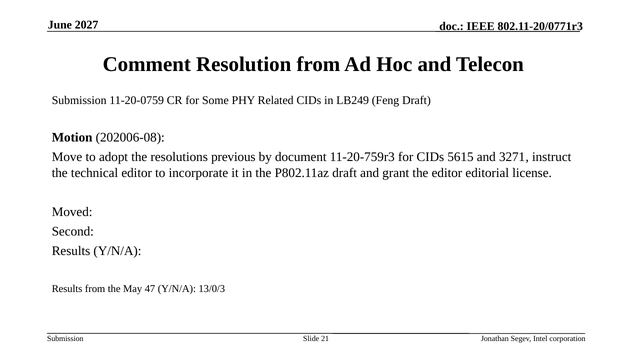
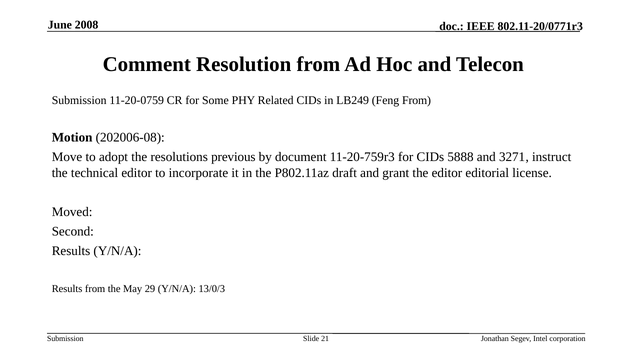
2027: 2027 -> 2008 (87, 25)
Feng Draft: Draft -> From (417, 100)
5615: 5615 -> 5888 (461, 157)
47: 47 -> 29 (150, 288)
